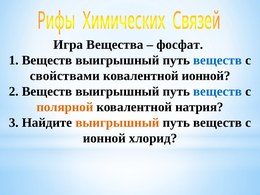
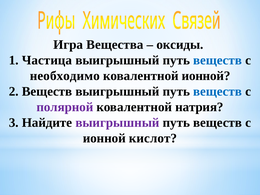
фосфат: фосфат -> оксиды (180, 45)
1 Веществ: Веществ -> Частица (47, 60)
свойствами: свойствами -> необходимо (65, 76)
полярной colour: orange -> purple (65, 107)
выигрышный colour: orange -> purple (117, 123)
хлорид: хлорид -> кислот (153, 138)
